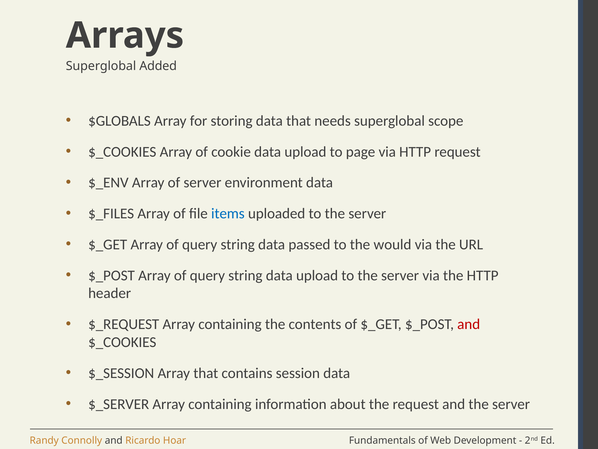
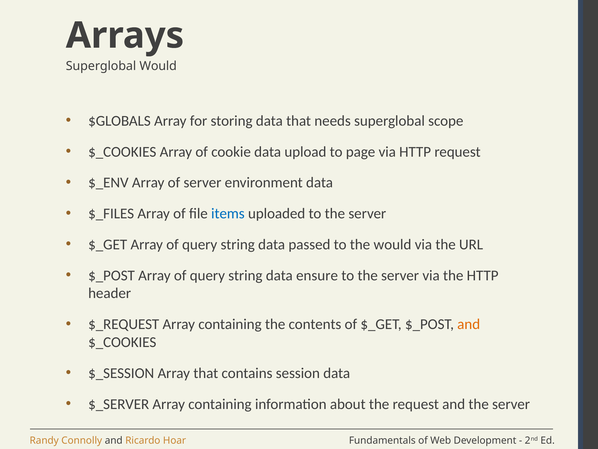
Superglobal Added: Added -> Would (158, 66)
string data upload: upload -> ensure (317, 275)
and colour: red -> orange (469, 324)
